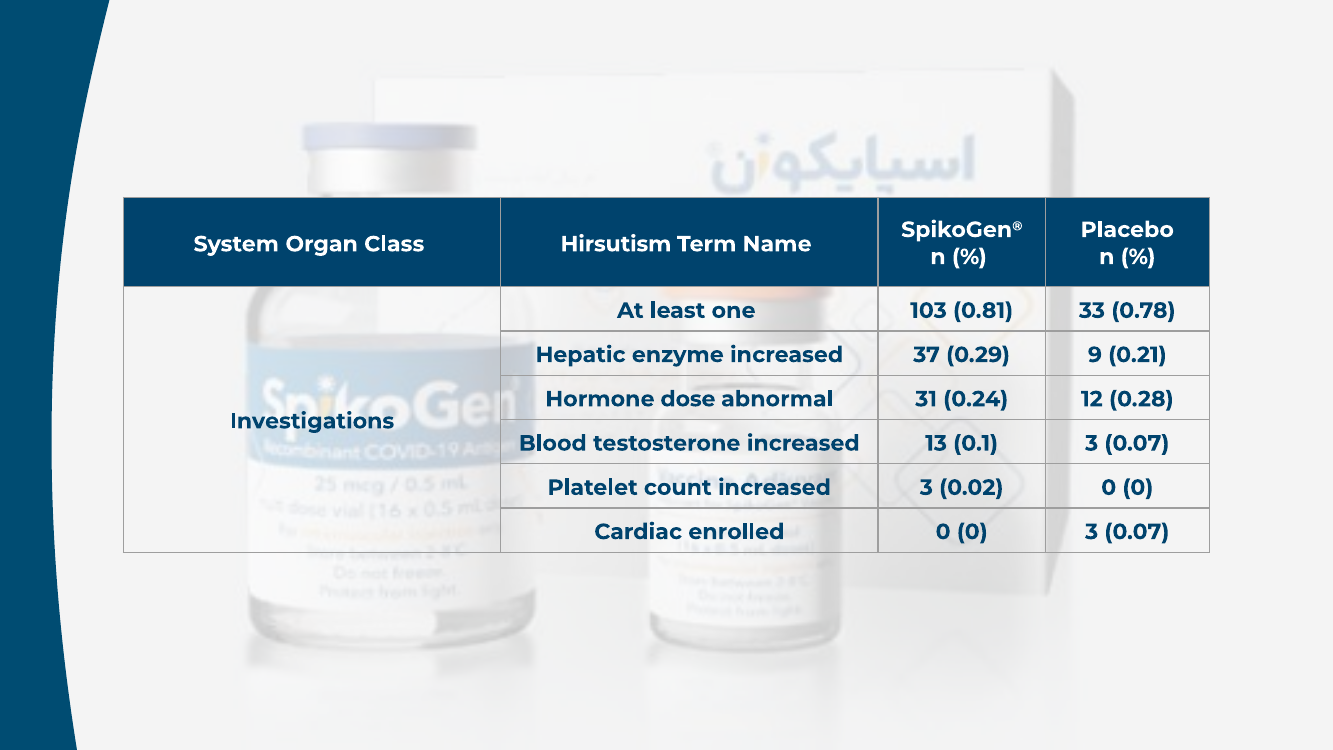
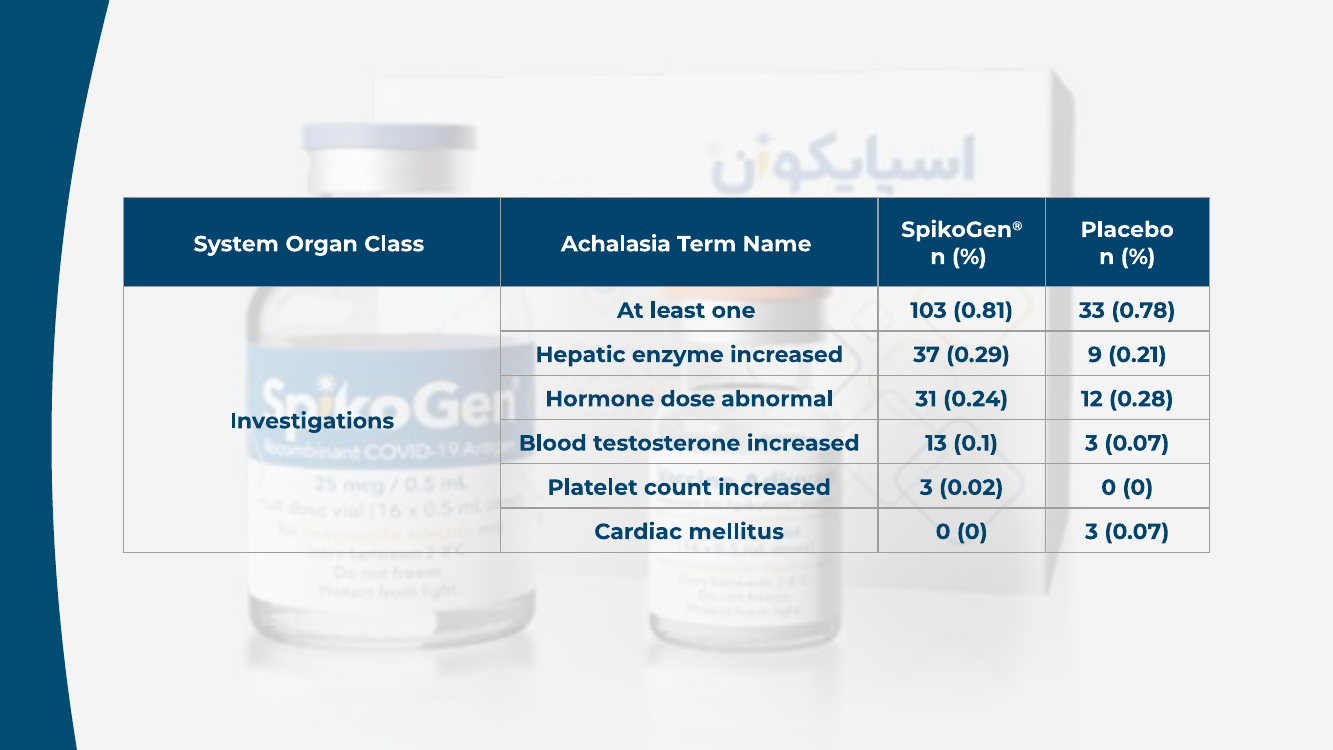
Hirsutism: Hirsutism -> Achalasia (616, 244)
enrolled: enrolled -> mellitus (736, 532)
